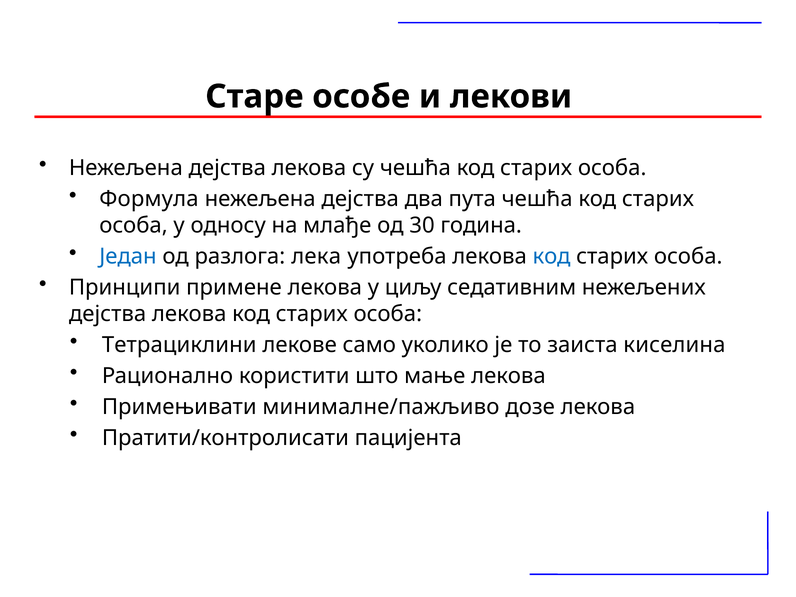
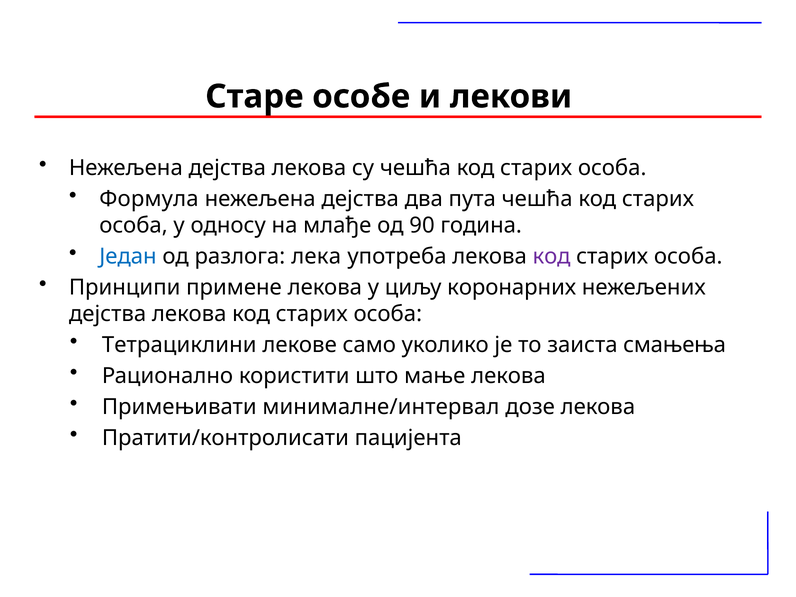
30: 30 -> 90 (422, 226)
код colour: blue -> purple (552, 257)
седативним: седативним -> коронарних (512, 287)
киселина: киселина -> смањења (675, 345)
минималне/пажљиво: минималне/пажљиво -> минималне/интервал (381, 407)
